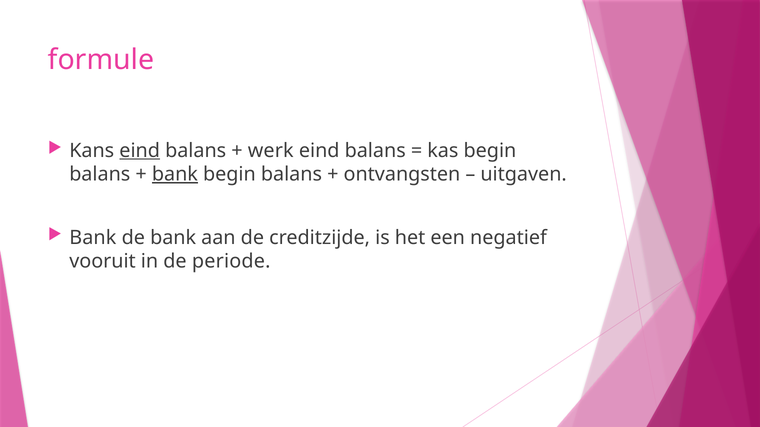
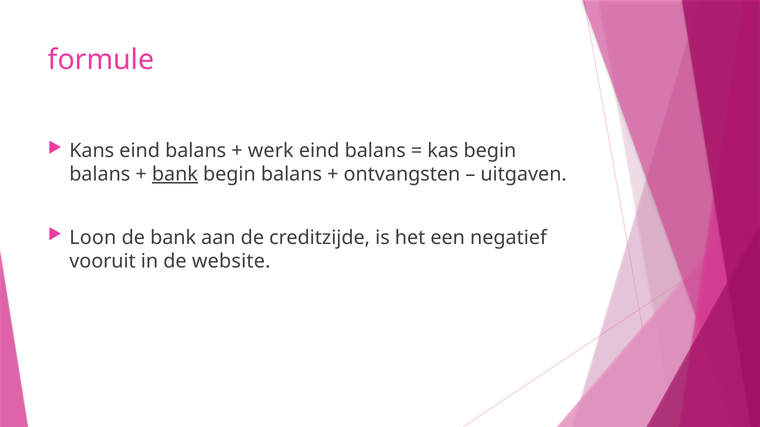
eind underline: present -> none (140, 151)
Bank: Bank -> Loon (93, 238)
periode: periode -> website (231, 262)
